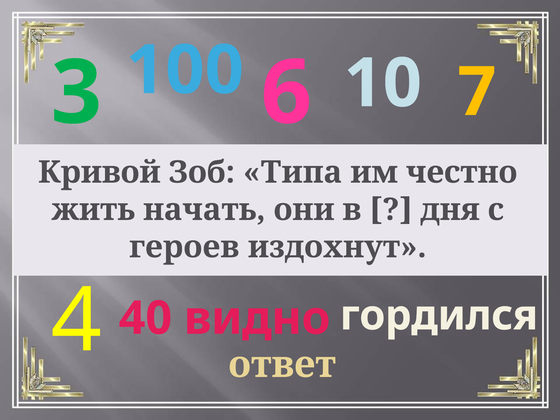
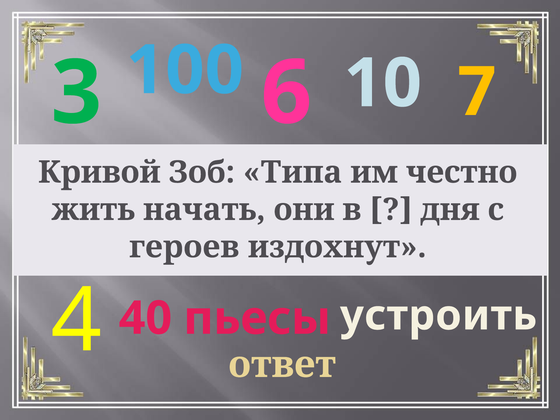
гордился: гордился -> устроить (439, 316)
видно: видно -> пьесы (257, 318)
